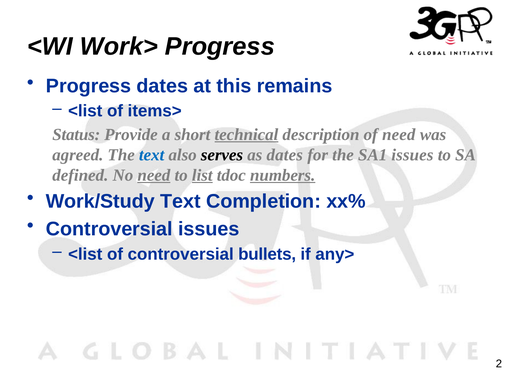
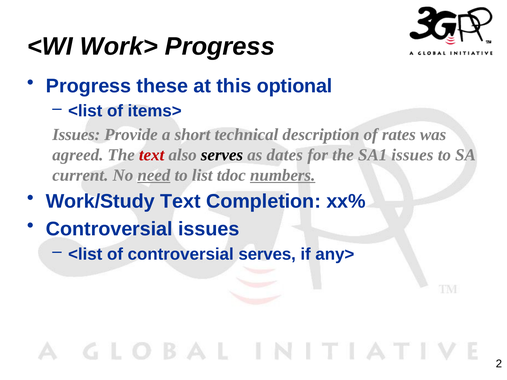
Progress dates: dates -> these (162, 86)
remains: remains -> optional (295, 86)
Status: Status -> Issues (76, 135)
technical underline: present -> none (246, 135)
of need: need -> rates (399, 135)
text colour: blue -> red (152, 155)
defined: defined -> current (80, 175)
list underline: present -> none (202, 175)
controversial bullets: bullets -> serves (267, 254)
